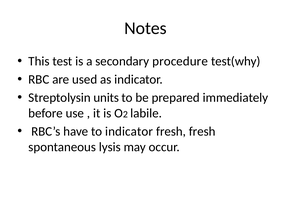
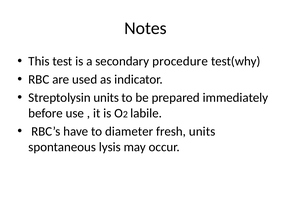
to indicator: indicator -> diameter (129, 131)
fresh fresh: fresh -> units (202, 131)
